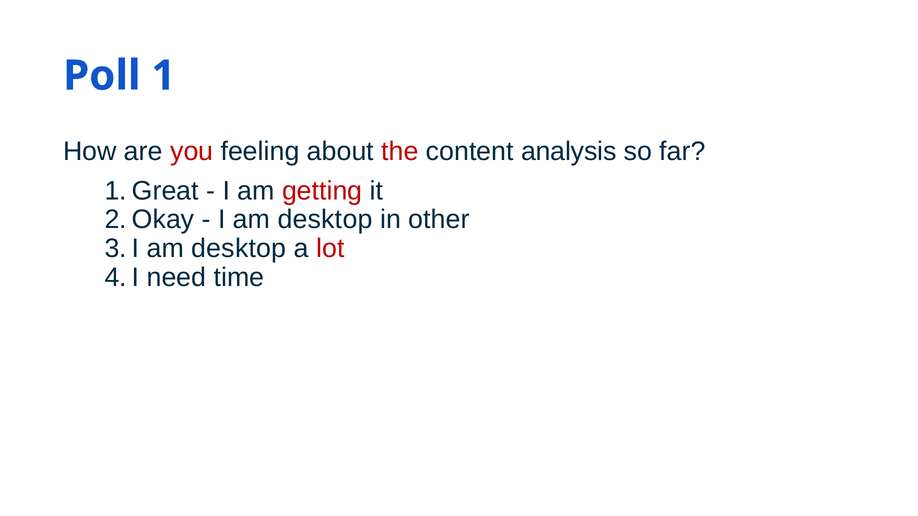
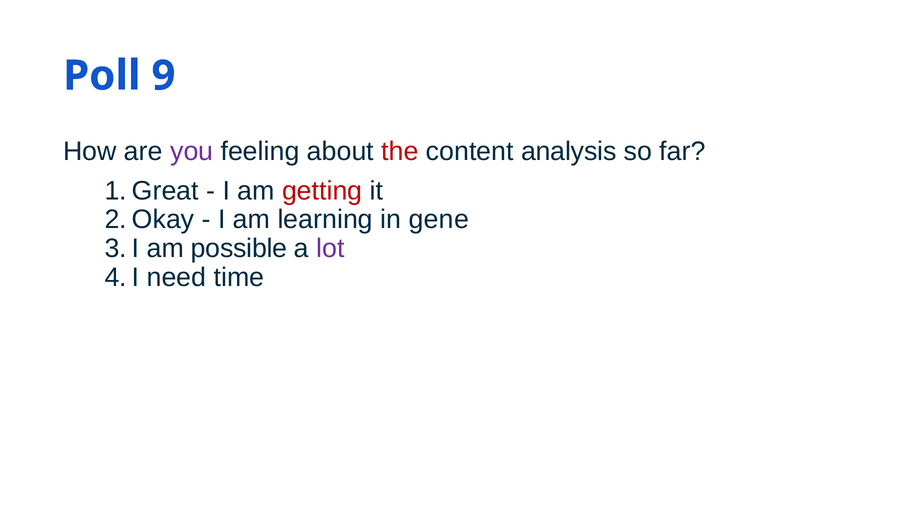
1: 1 -> 9 (163, 76)
you colour: red -> purple (192, 152)
I am desktop: desktop -> learning (325, 220)
other: other -> gene (439, 220)
desktop: desktop -> possible (239, 249)
lot colour: red -> purple (330, 249)
